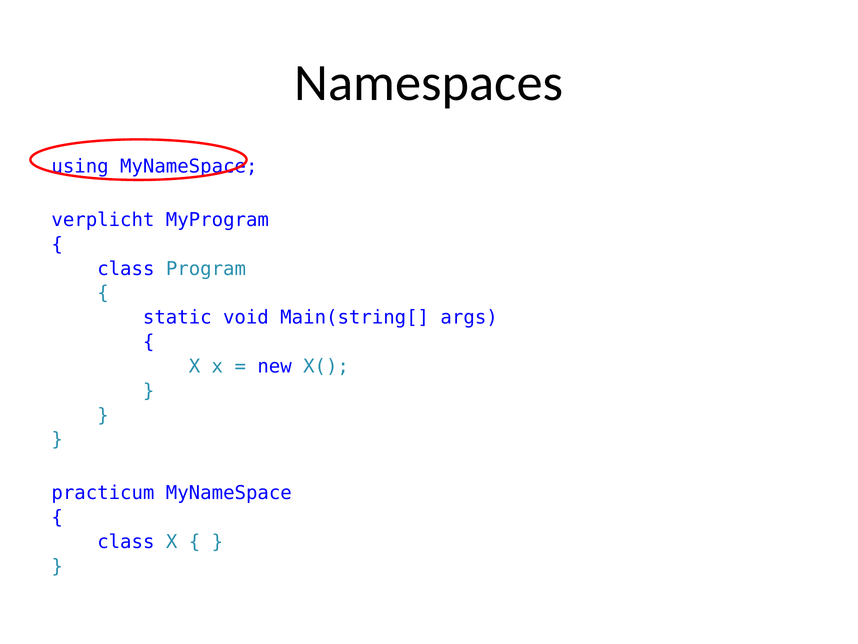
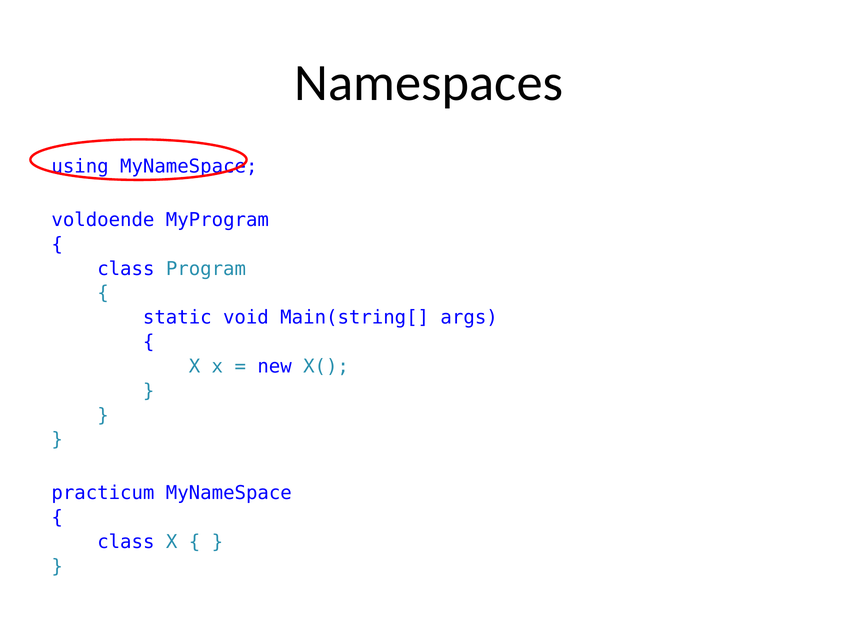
verplicht: verplicht -> voldoende (103, 220)
